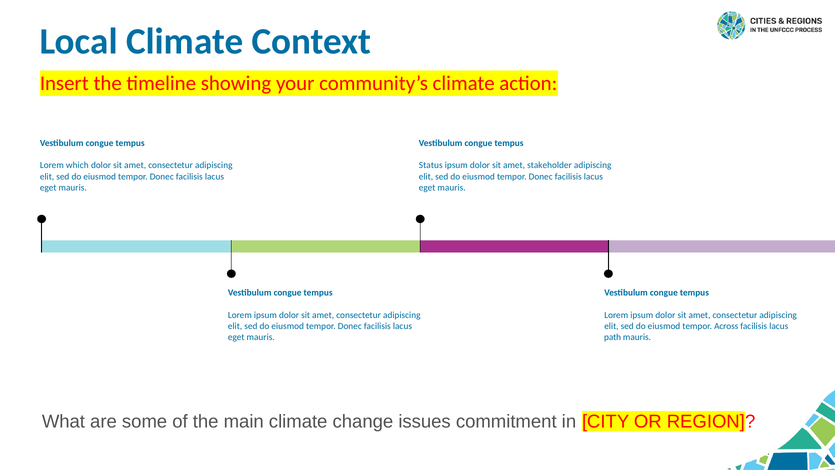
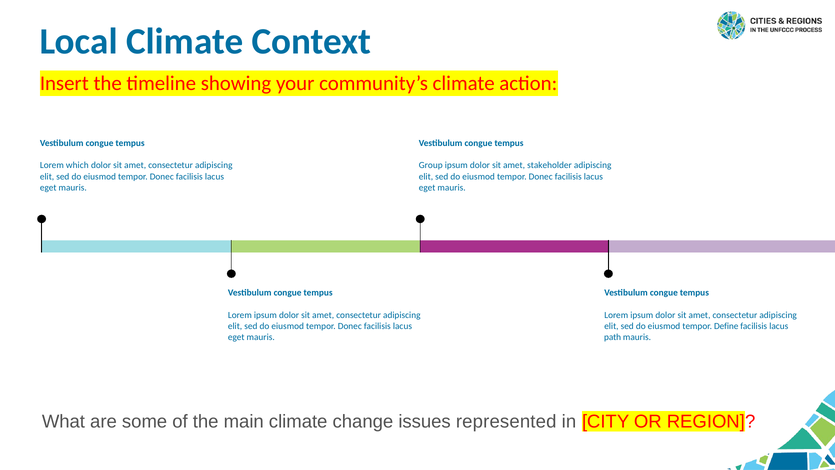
Status: Status -> Group (431, 165)
Across: Across -> Define (726, 326)
commitment: commitment -> represented (506, 421)
